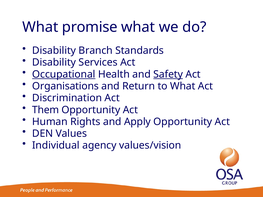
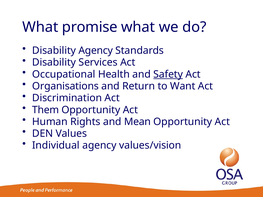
Disability Branch: Branch -> Agency (96, 51)
Occupational underline: present -> none (64, 74)
to What: What -> Want (183, 86)
Apply: Apply -> Mean (137, 122)
